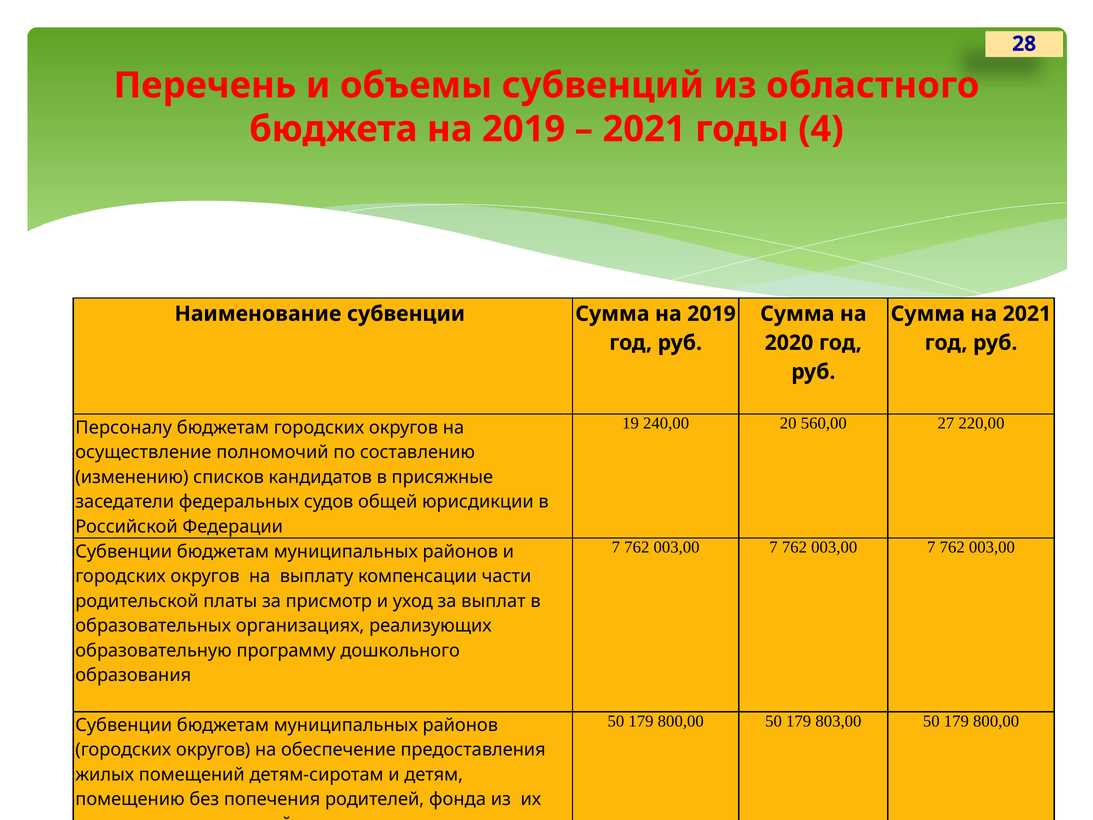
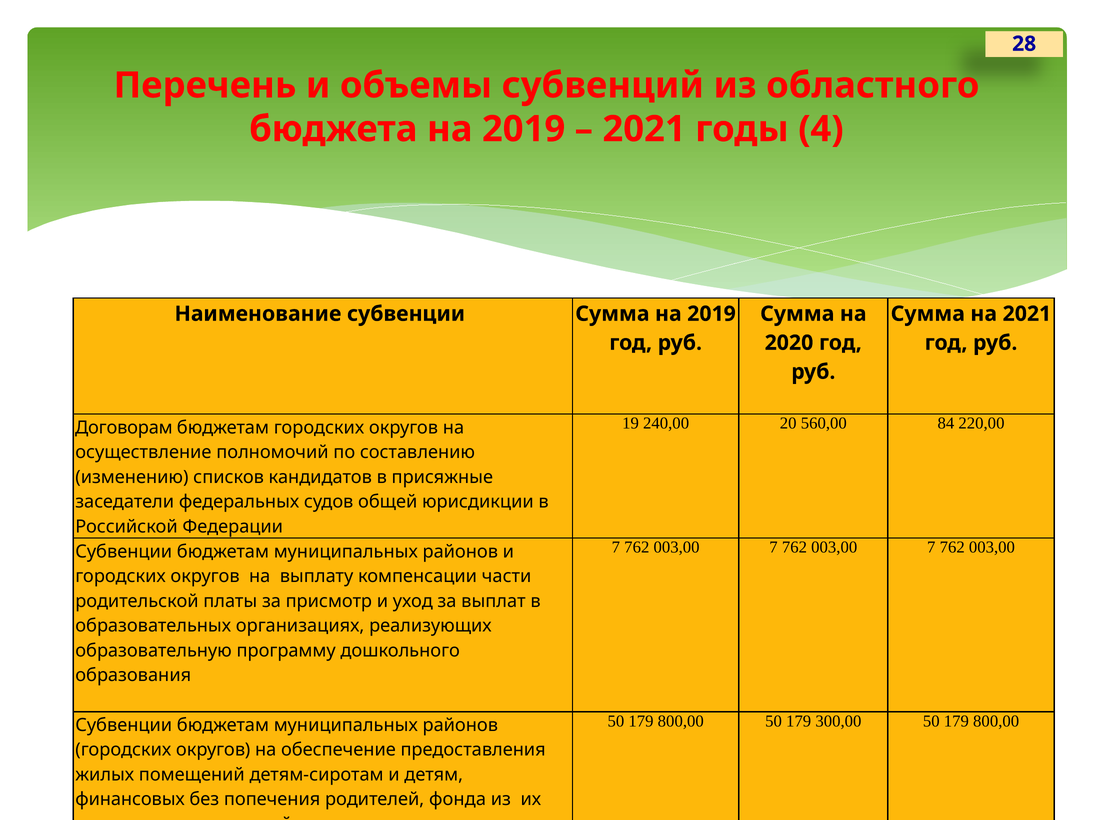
27: 27 -> 84 (946, 423)
Персоналу: Персоналу -> Договорам (124, 427)
803,00: 803,00 -> 300,00 (838, 721)
помещению: помещению -> финансовых (130, 799)
